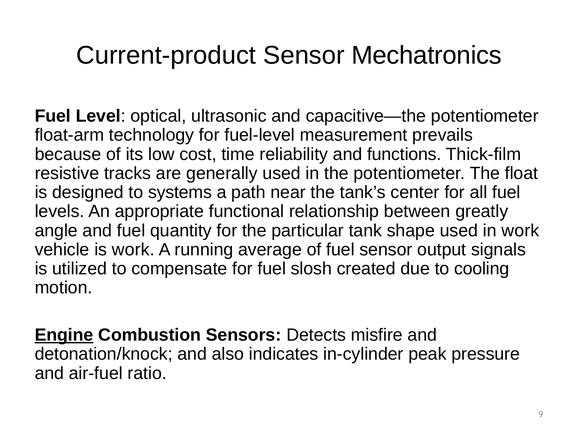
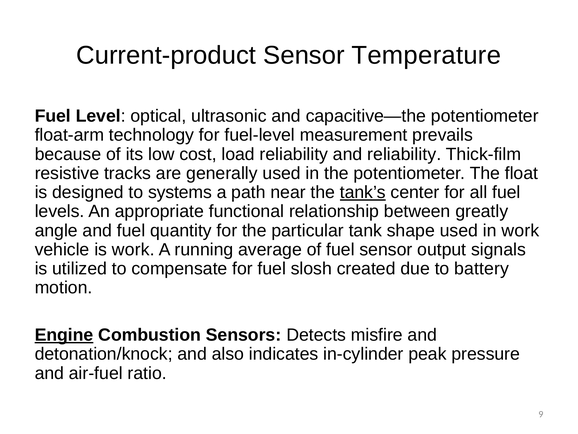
Mechatronics: Mechatronics -> Temperature (426, 55)
time: time -> load (238, 154)
and functions: functions -> reliability (404, 154)
tank’s underline: none -> present (363, 192)
cooling: cooling -> battery (482, 268)
